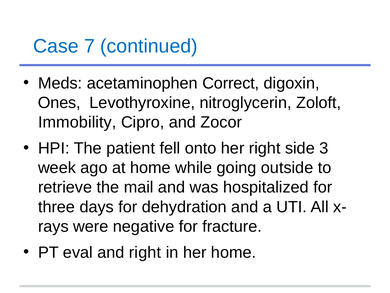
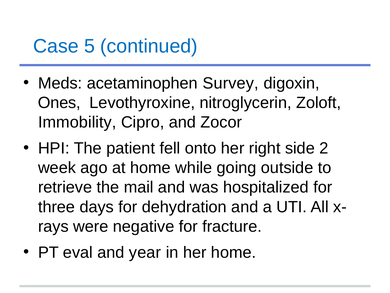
7: 7 -> 5 (89, 46)
Correct: Correct -> Survey (231, 83)
3: 3 -> 2 (324, 148)
and right: right -> year (145, 252)
